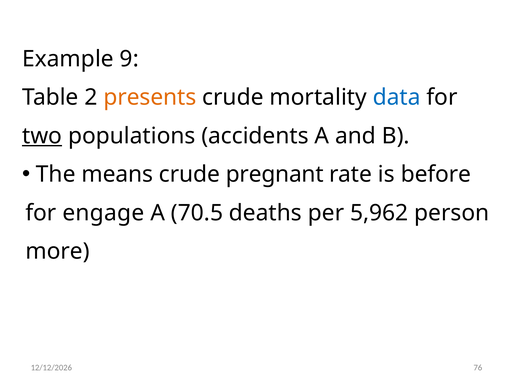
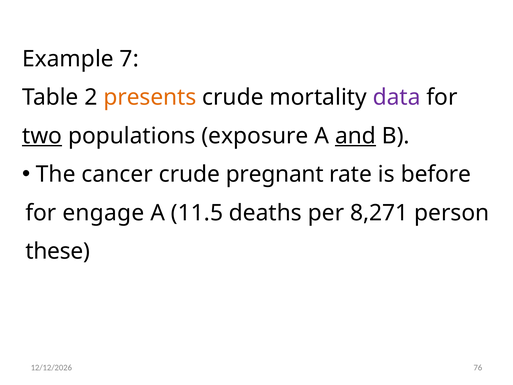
9: 9 -> 7 (129, 59)
data colour: blue -> purple (397, 97)
accidents: accidents -> exposure (255, 136)
and underline: none -> present (355, 136)
means: means -> cancer (117, 174)
70.5: 70.5 -> 11.5 (197, 213)
5,962: 5,962 -> 8,271 (379, 213)
more: more -> these (58, 251)
